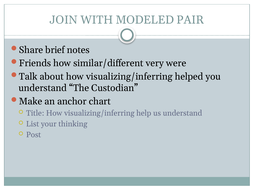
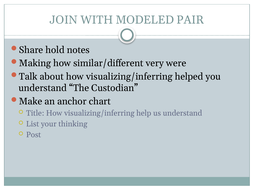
brief: brief -> hold (55, 50)
Friends: Friends -> Making (35, 63)
